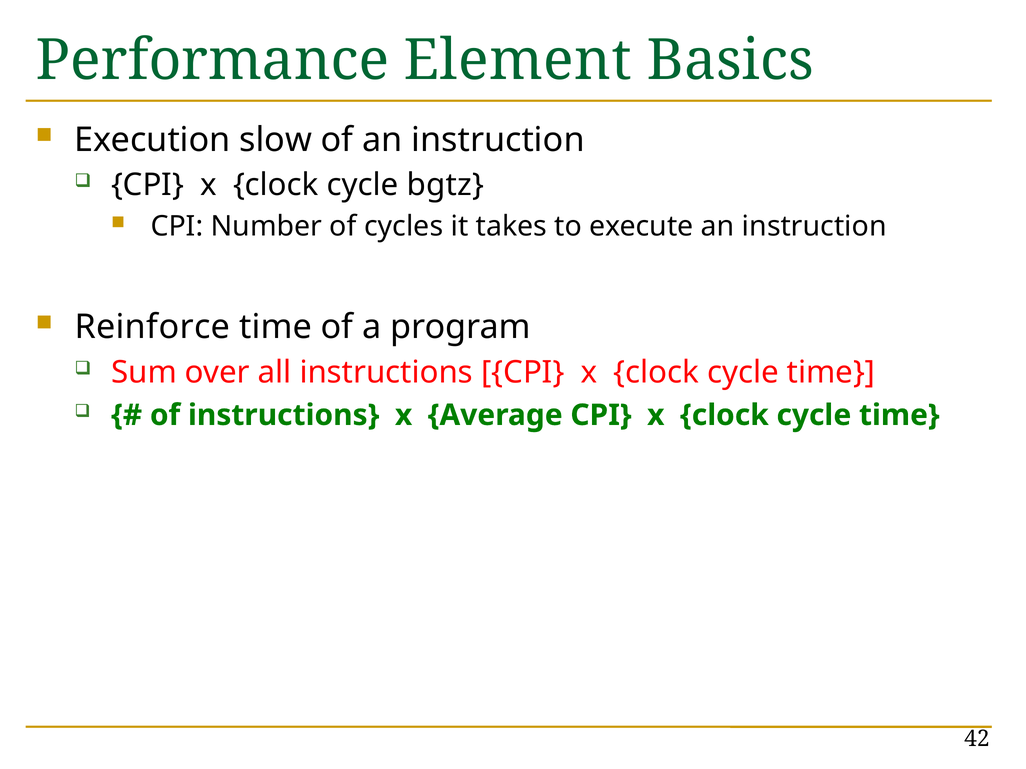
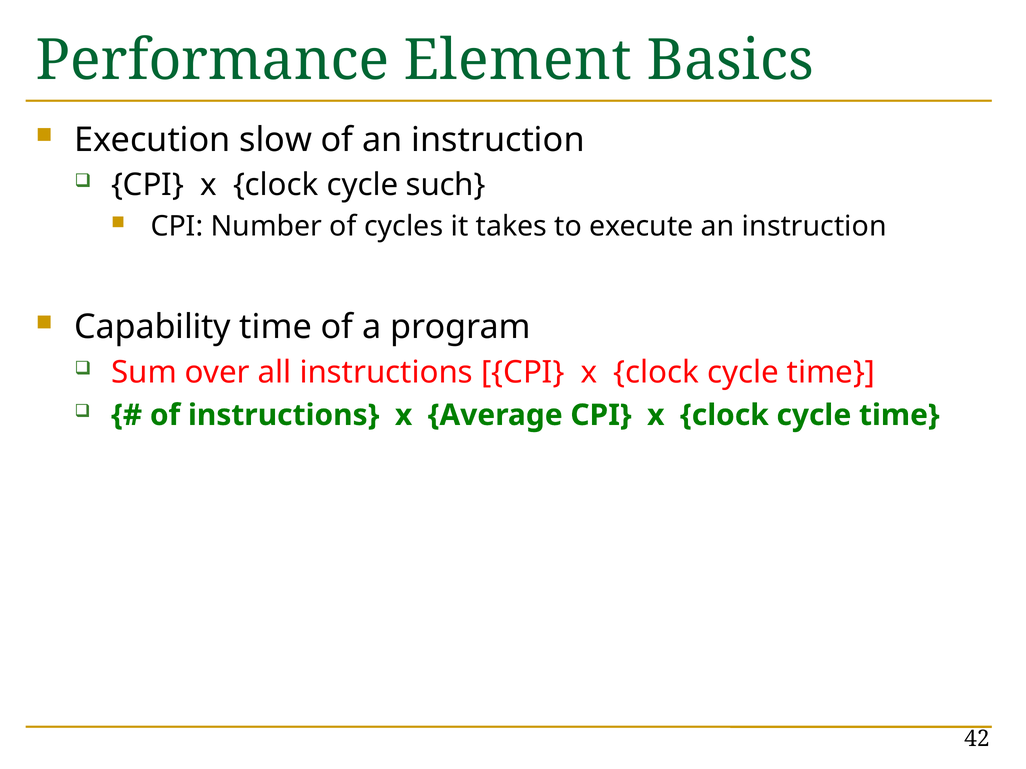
bgtz: bgtz -> such (446, 185)
Reinforce: Reinforce -> Capability (153, 327)
